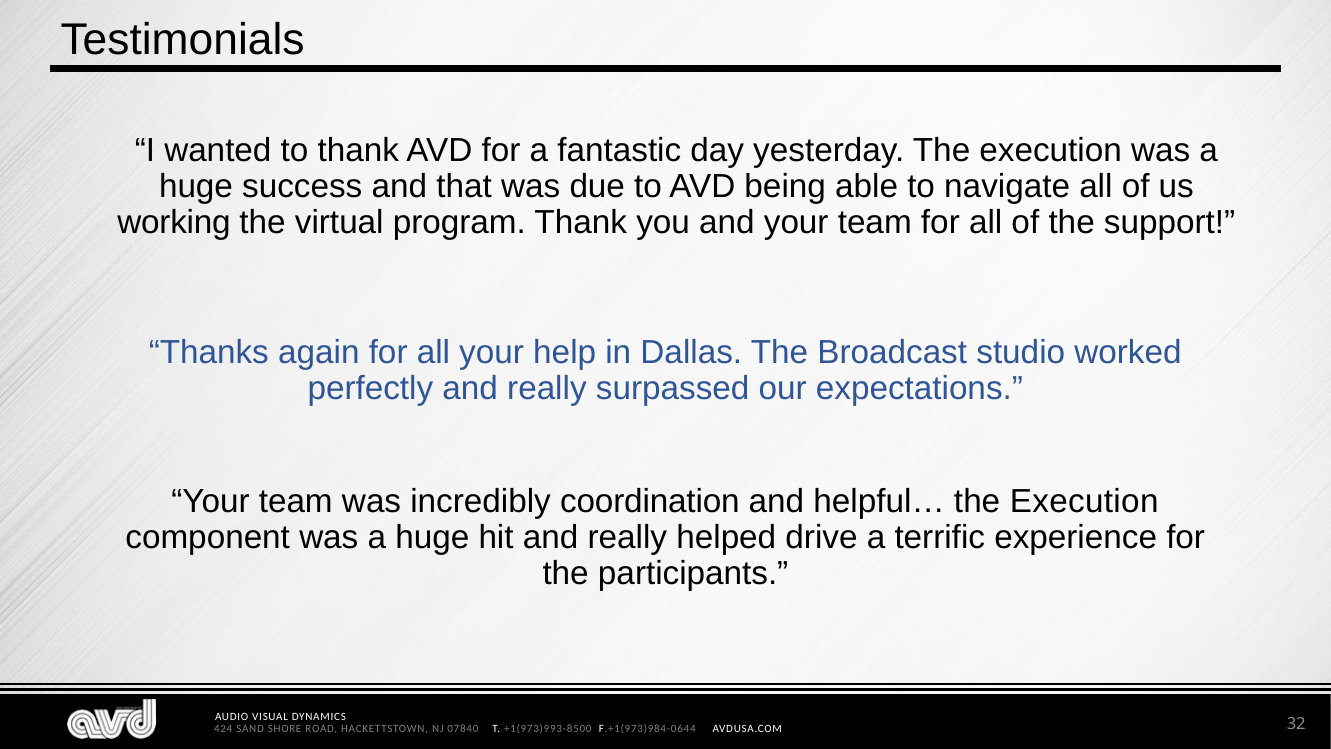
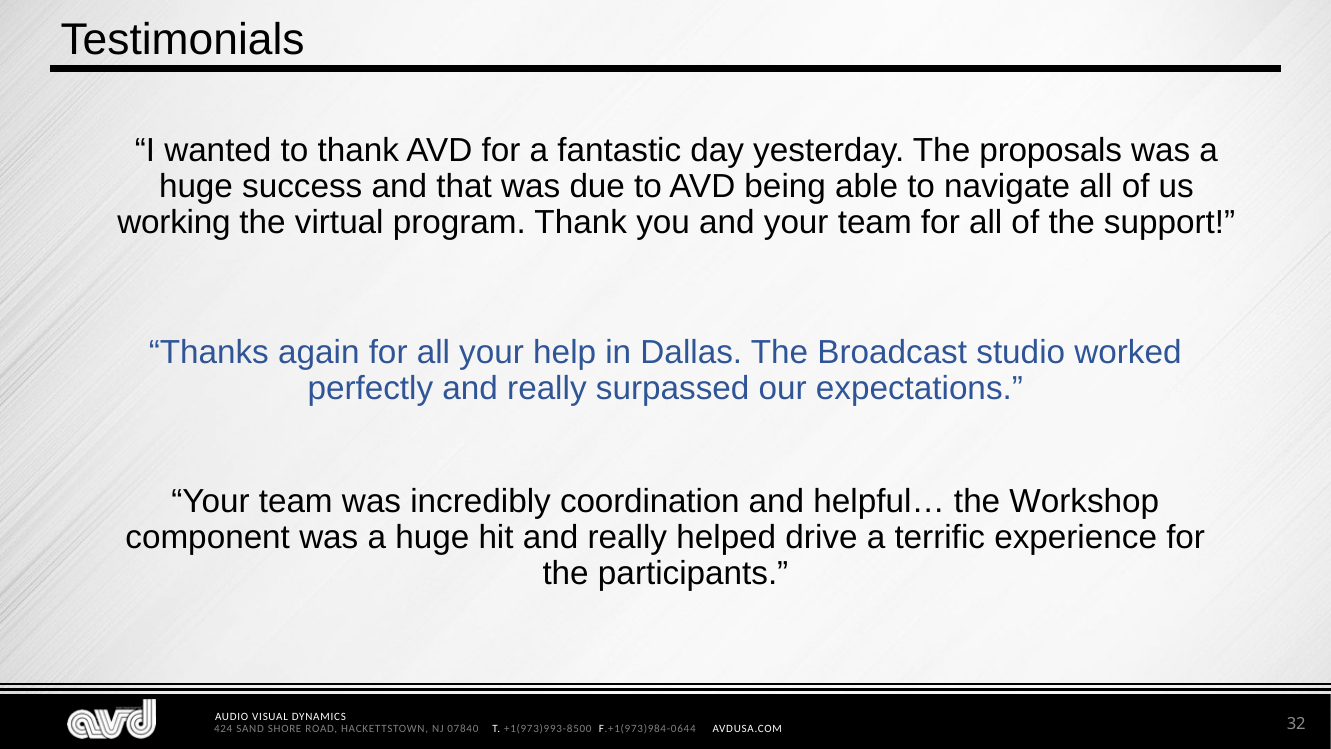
yesterday The execution: execution -> proposals (1051, 150)
helpful… the Execution: Execution -> Workshop (1084, 502)
